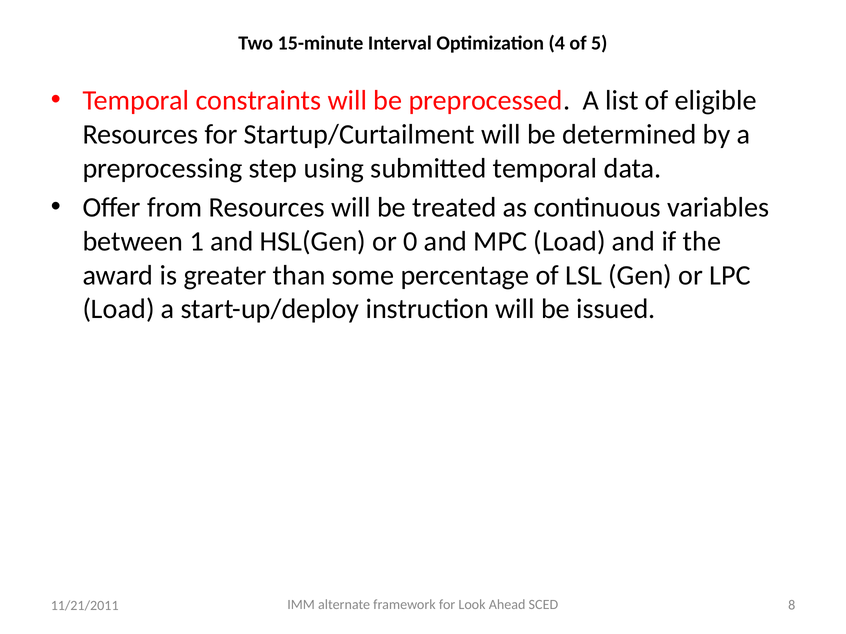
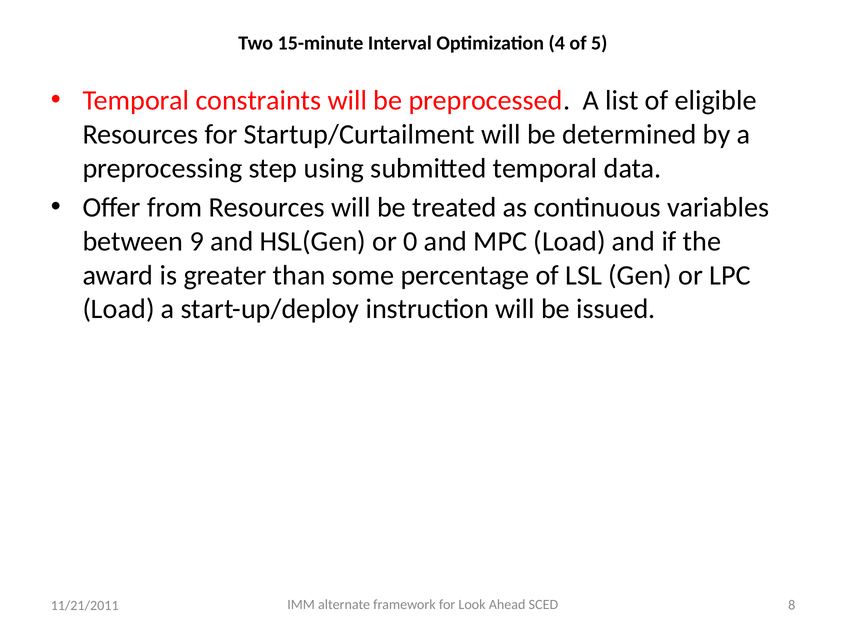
1: 1 -> 9 (197, 242)
